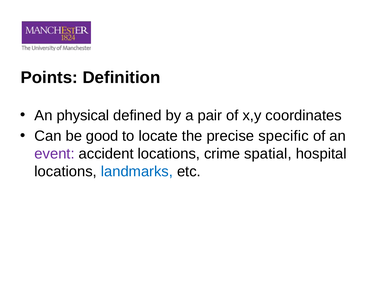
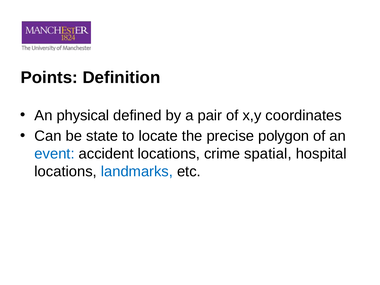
good: good -> state (102, 136)
specific: specific -> polygon (284, 136)
event colour: purple -> blue (55, 154)
